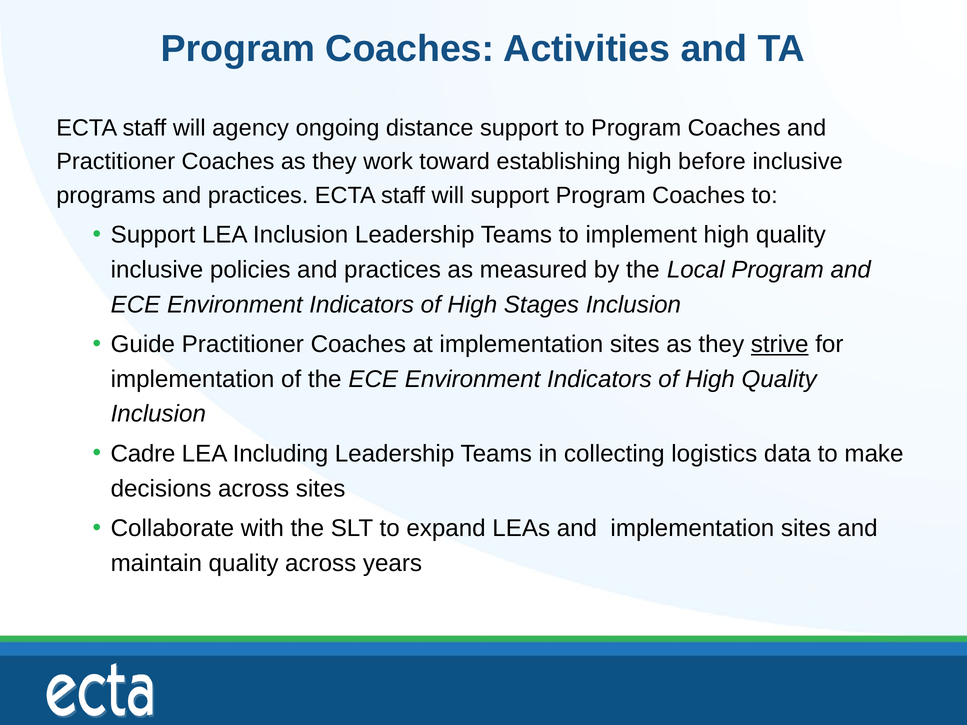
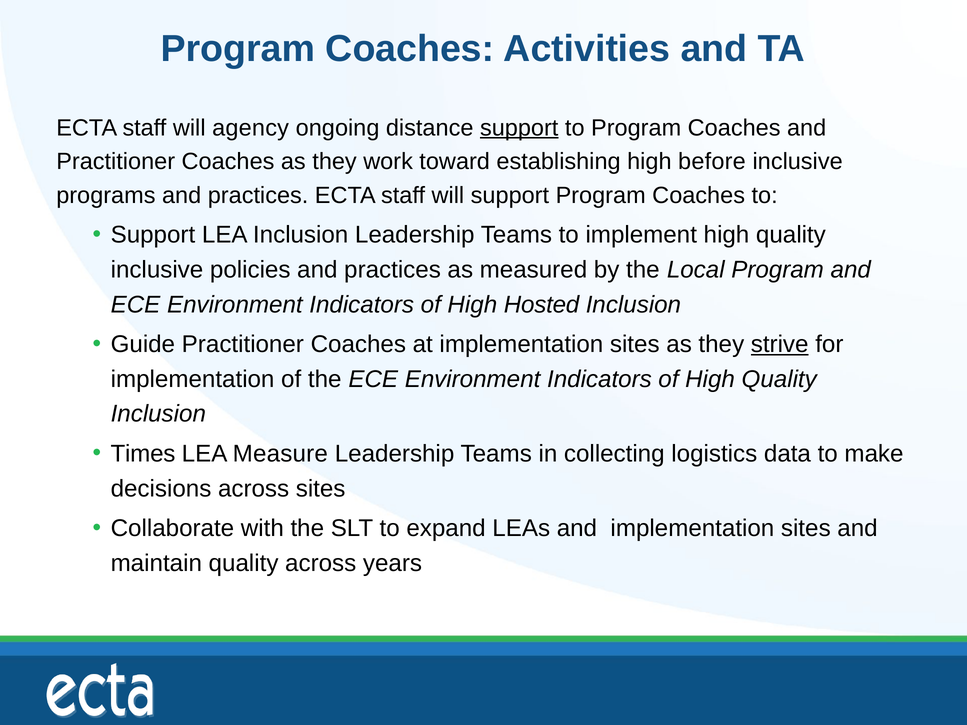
support underline: none -> present (519, 128)
Stages: Stages -> Hosted (542, 305)
Cadre: Cadre -> Times (143, 454)
Including: Including -> Measure (280, 454)
